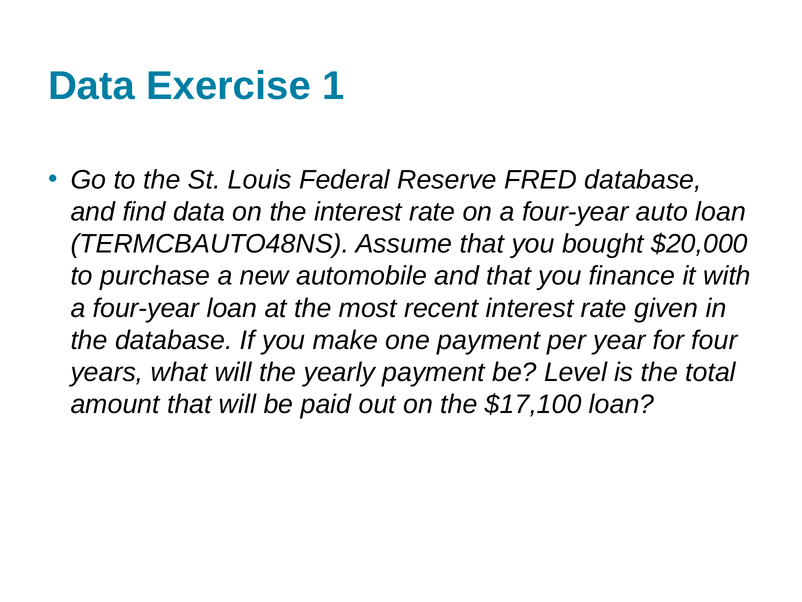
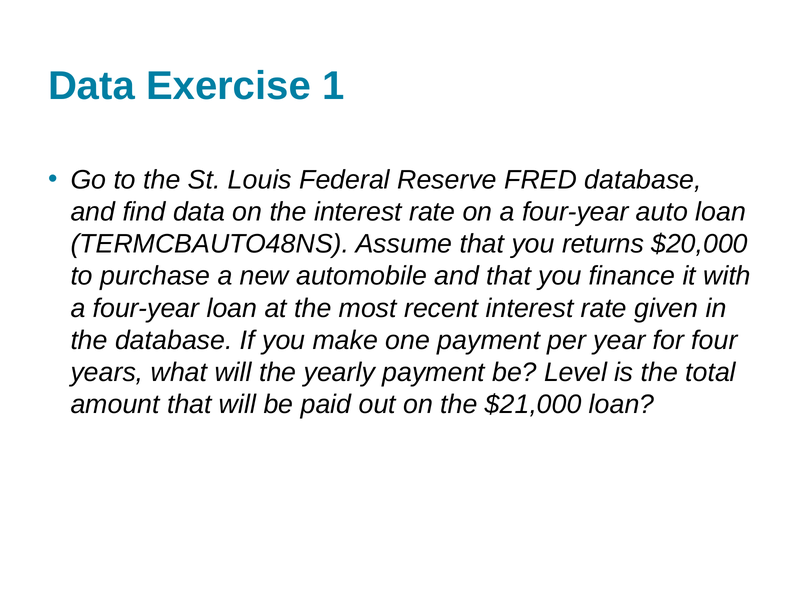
bought: bought -> returns (603, 244)
$17,100: $17,100 -> $21,000 (533, 404)
